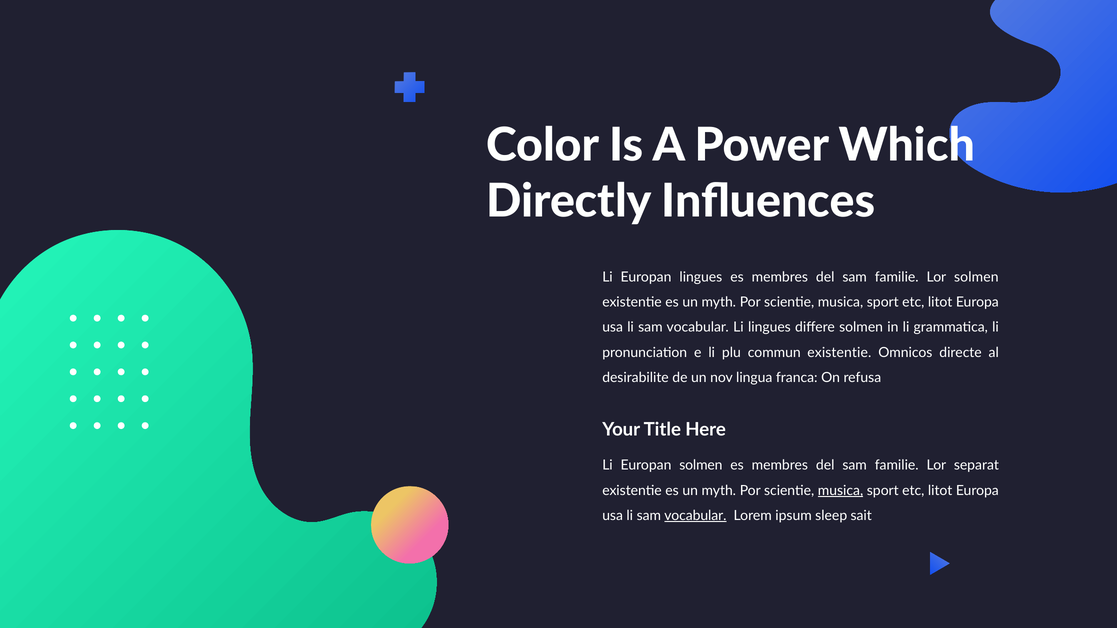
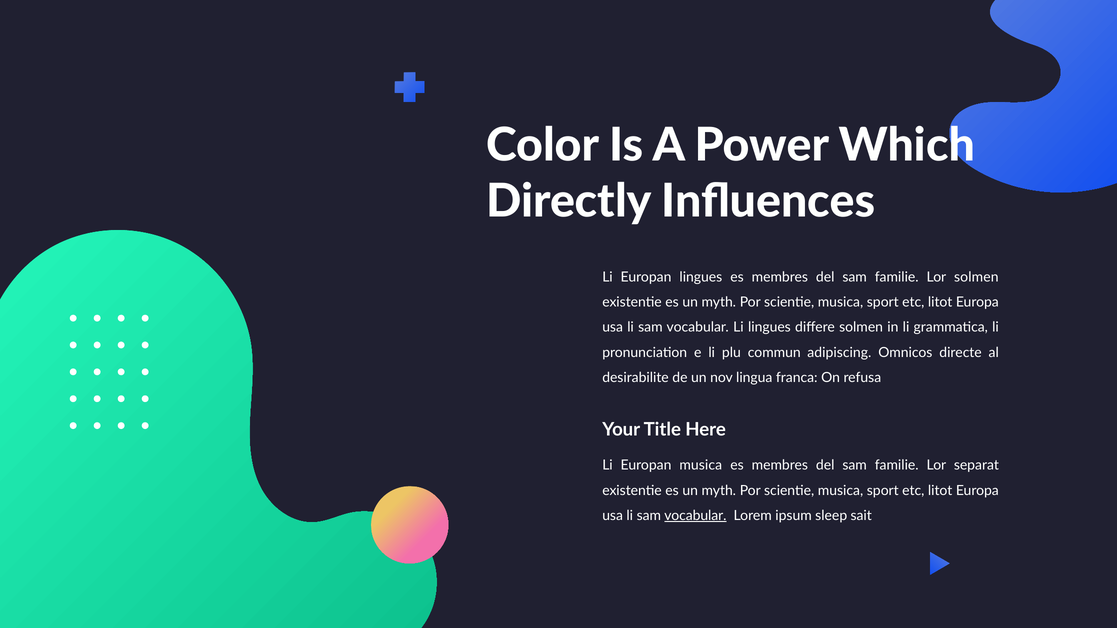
commun existentie: existentie -> adipiscing (839, 353)
Europan solmen: solmen -> musica (701, 466)
musica underline: present -> none (841, 491)
